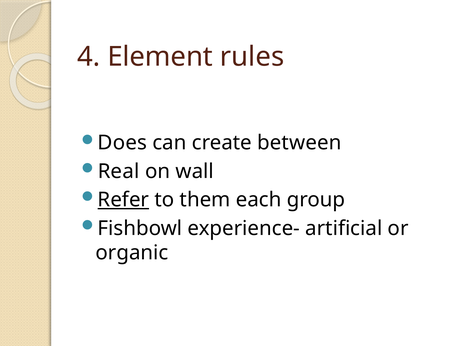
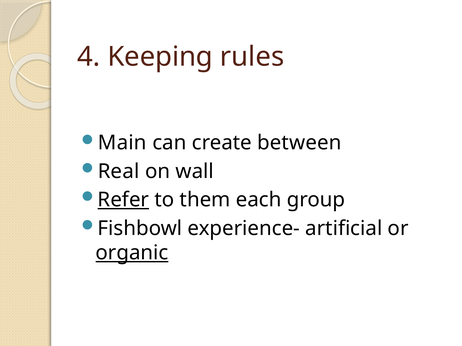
Element: Element -> Keeping (160, 57)
Does: Does -> Main (122, 143)
organic underline: none -> present (132, 253)
